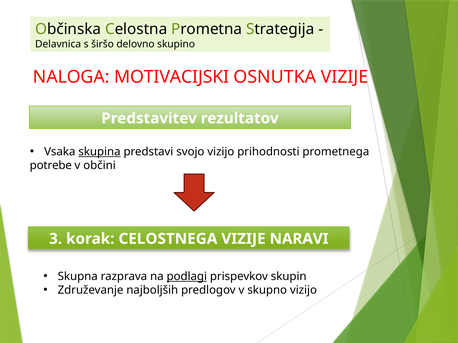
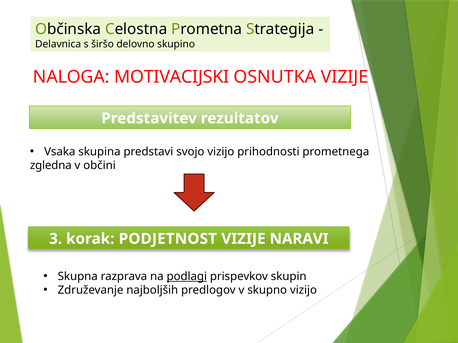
skupina underline: present -> none (99, 152)
potrebe: potrebe -> zgledna (51, 166)
CELOSTNEGA: CELOSTNEGA -> PODJETNOST (168, 239)
